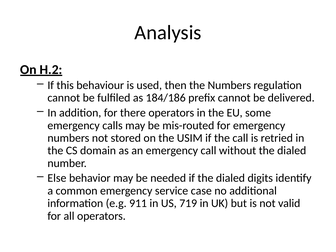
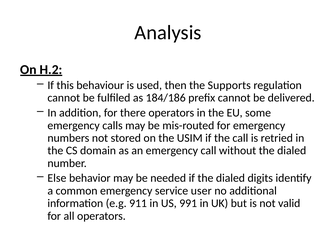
the Numbers: Numbers -> Supports (229, 85)
case: case -> user (201, 191)
719: 719 -> 991 (188, 203)
